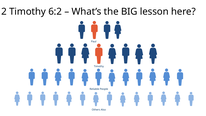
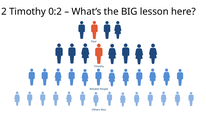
6:2: 6:2 -> 0:2 (55, 12)
